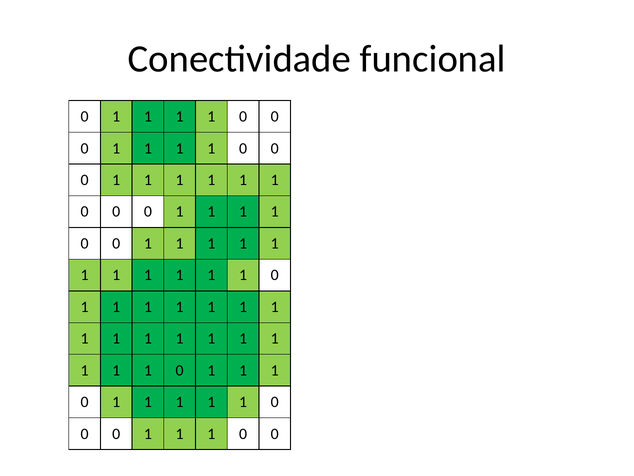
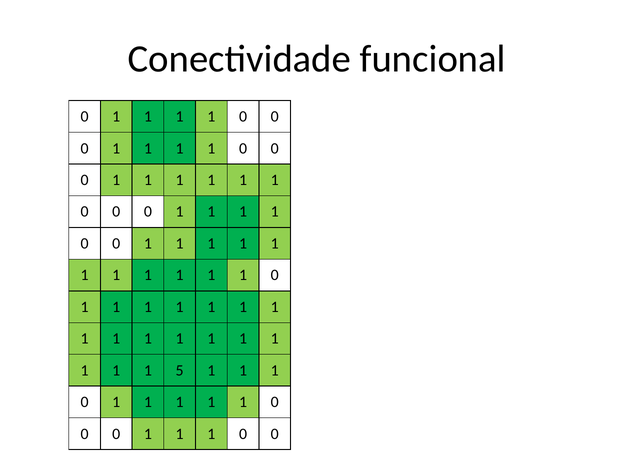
0: 0 -> 5 (180, 370)
